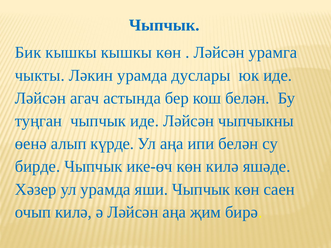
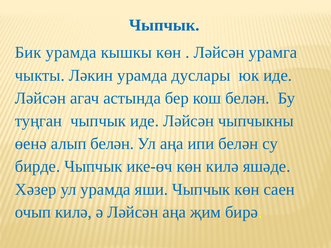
Бик кышкы: кышкы -> урамда (71, 53)
алып күрде: күрде -> белән (112, 144)
